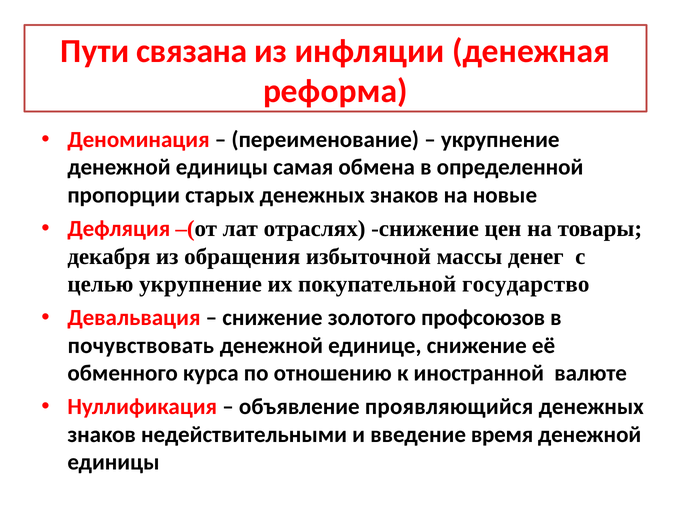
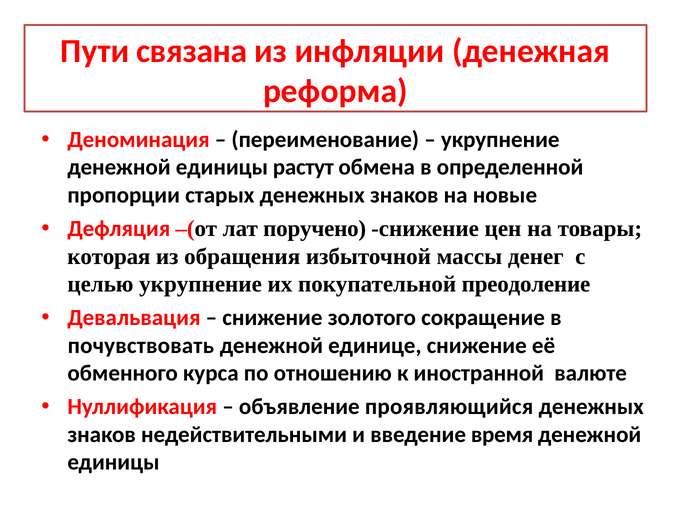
самая: самая -> растут (303, 167)
отраслях: отраслях -> поручено (315, 229)
декабря: декабря -> которая (109, 257)
государство: государство -> преодоление (526, 284)
профсоюзов: профсоюзов -> сокращение (483, 318)
